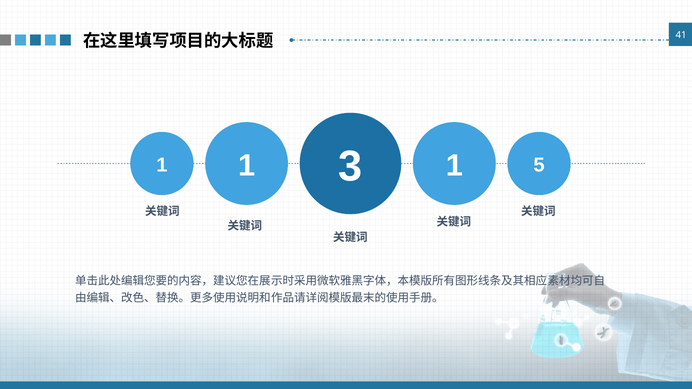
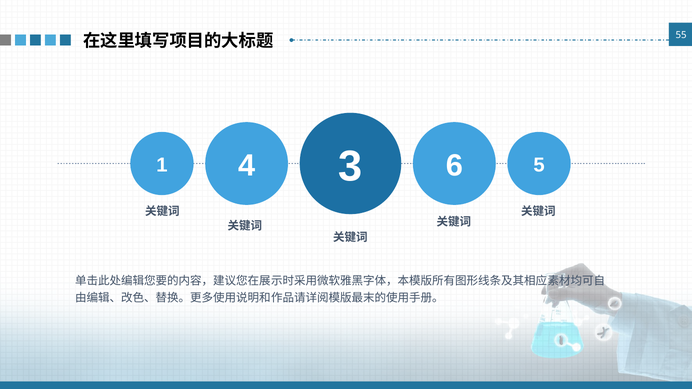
41: 41 -> 55 (681, 35)
1 1: 1 -> 4 (247, 166)
3 1: 1 -> 6 (454, 166)
